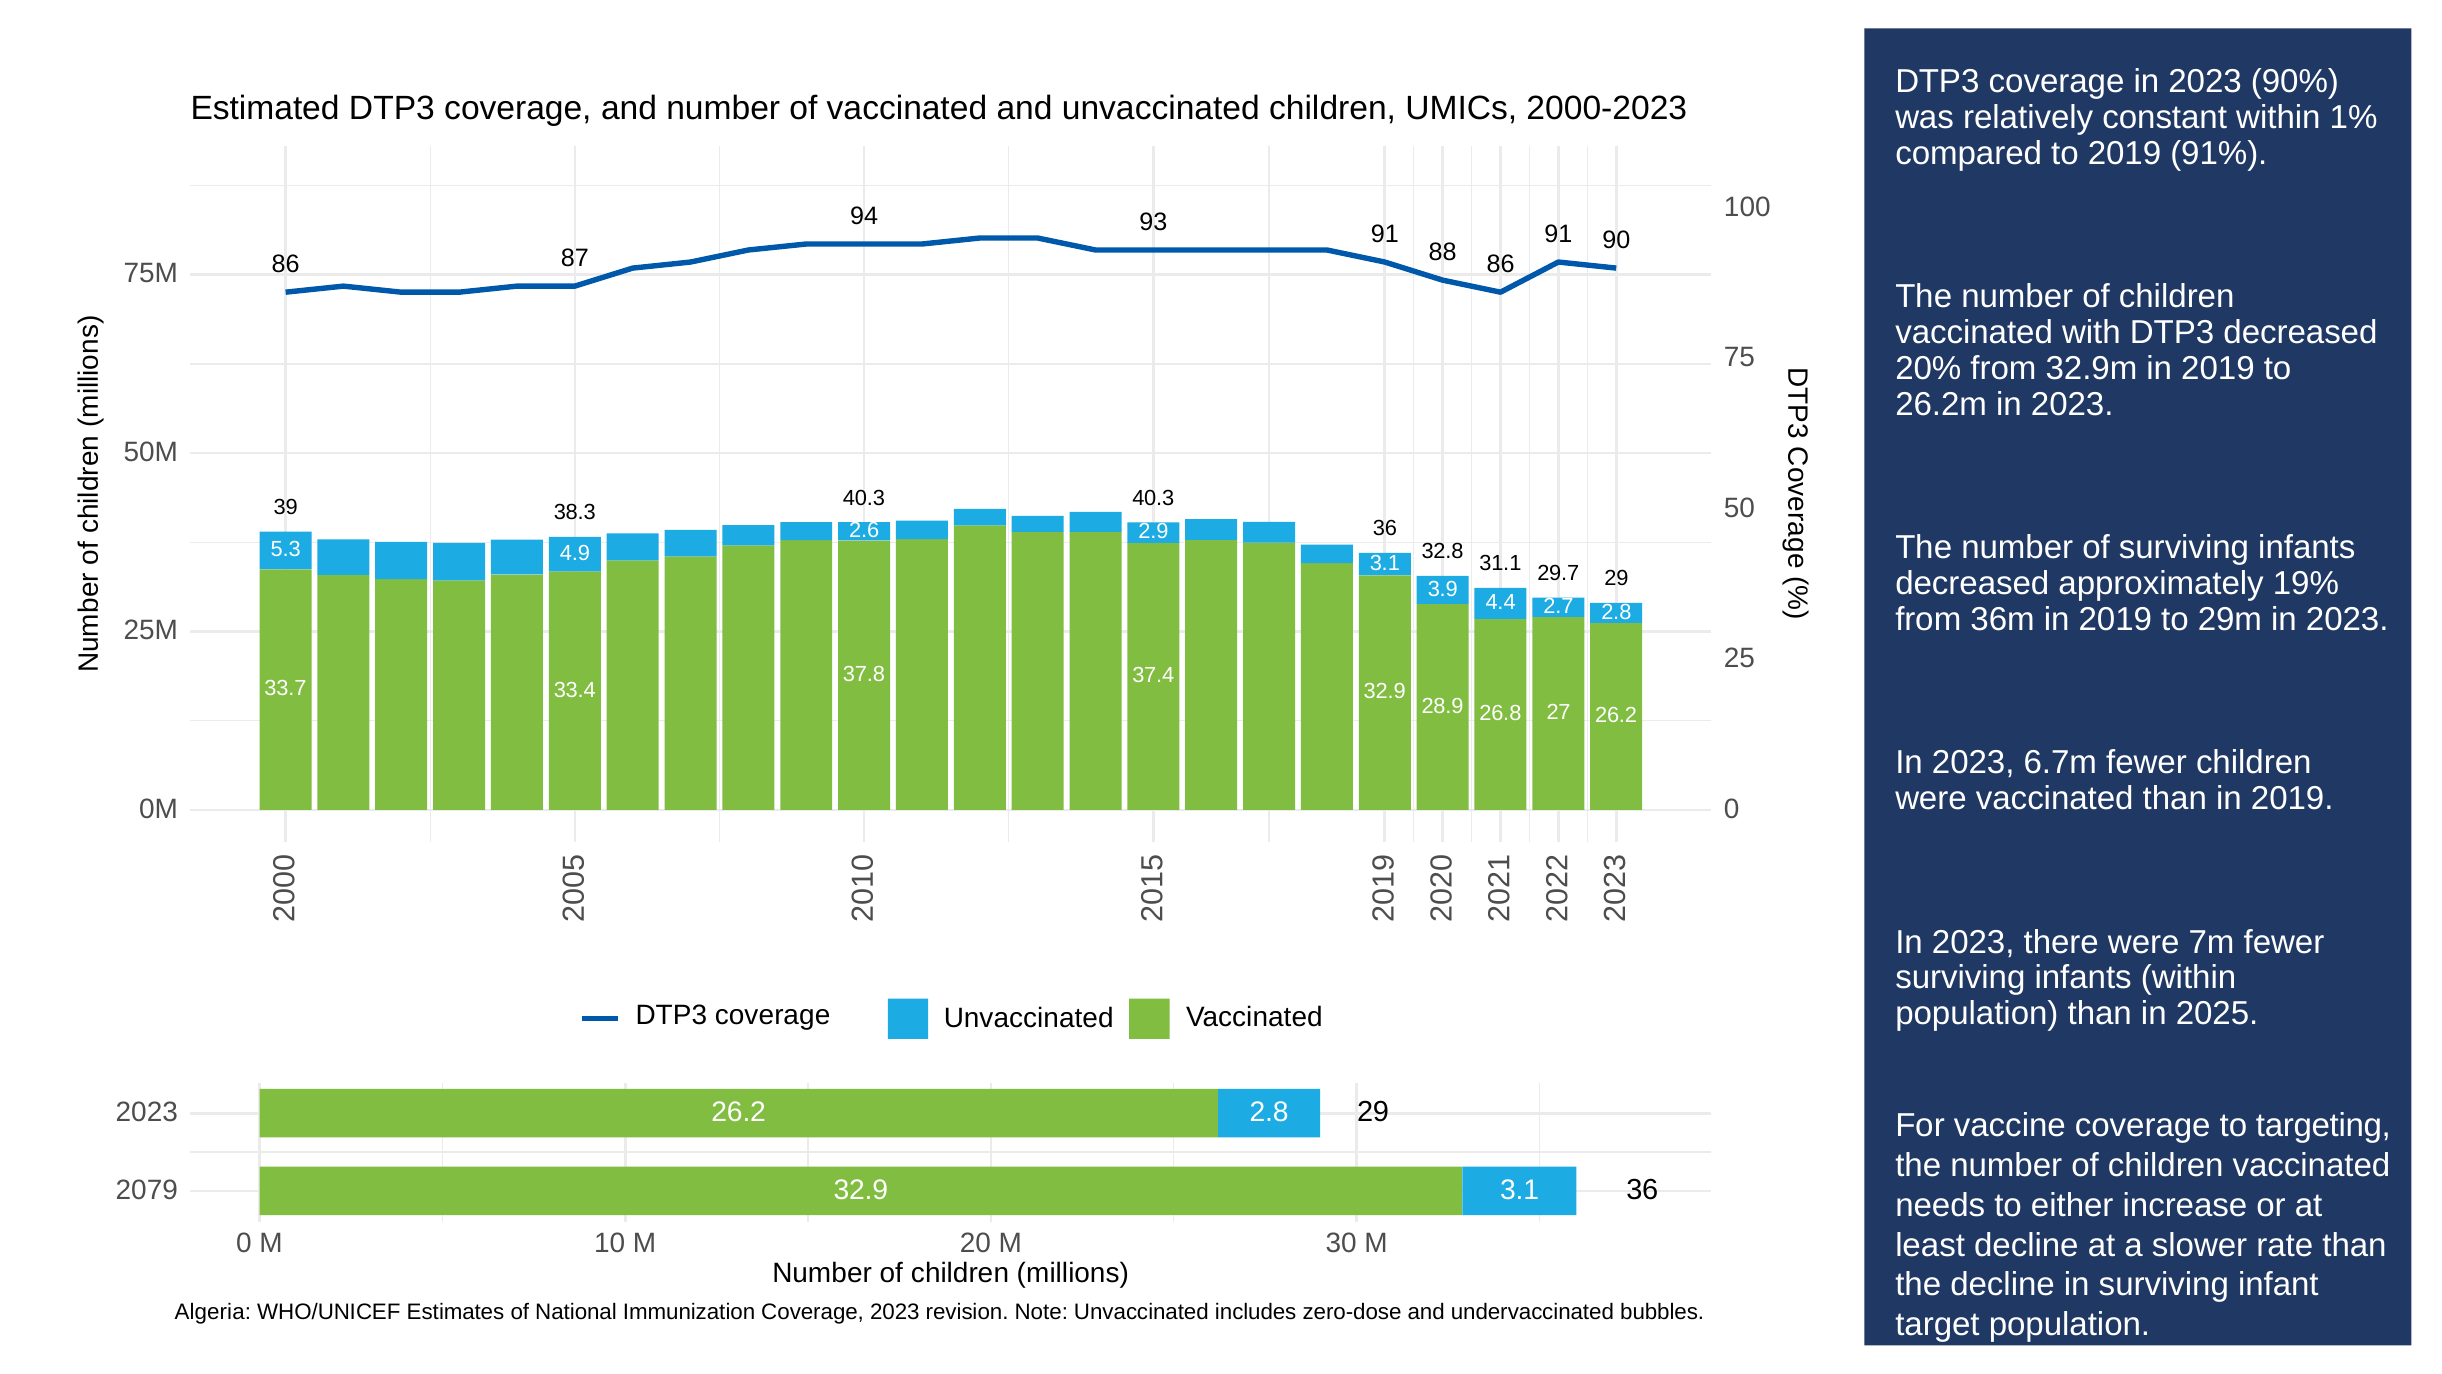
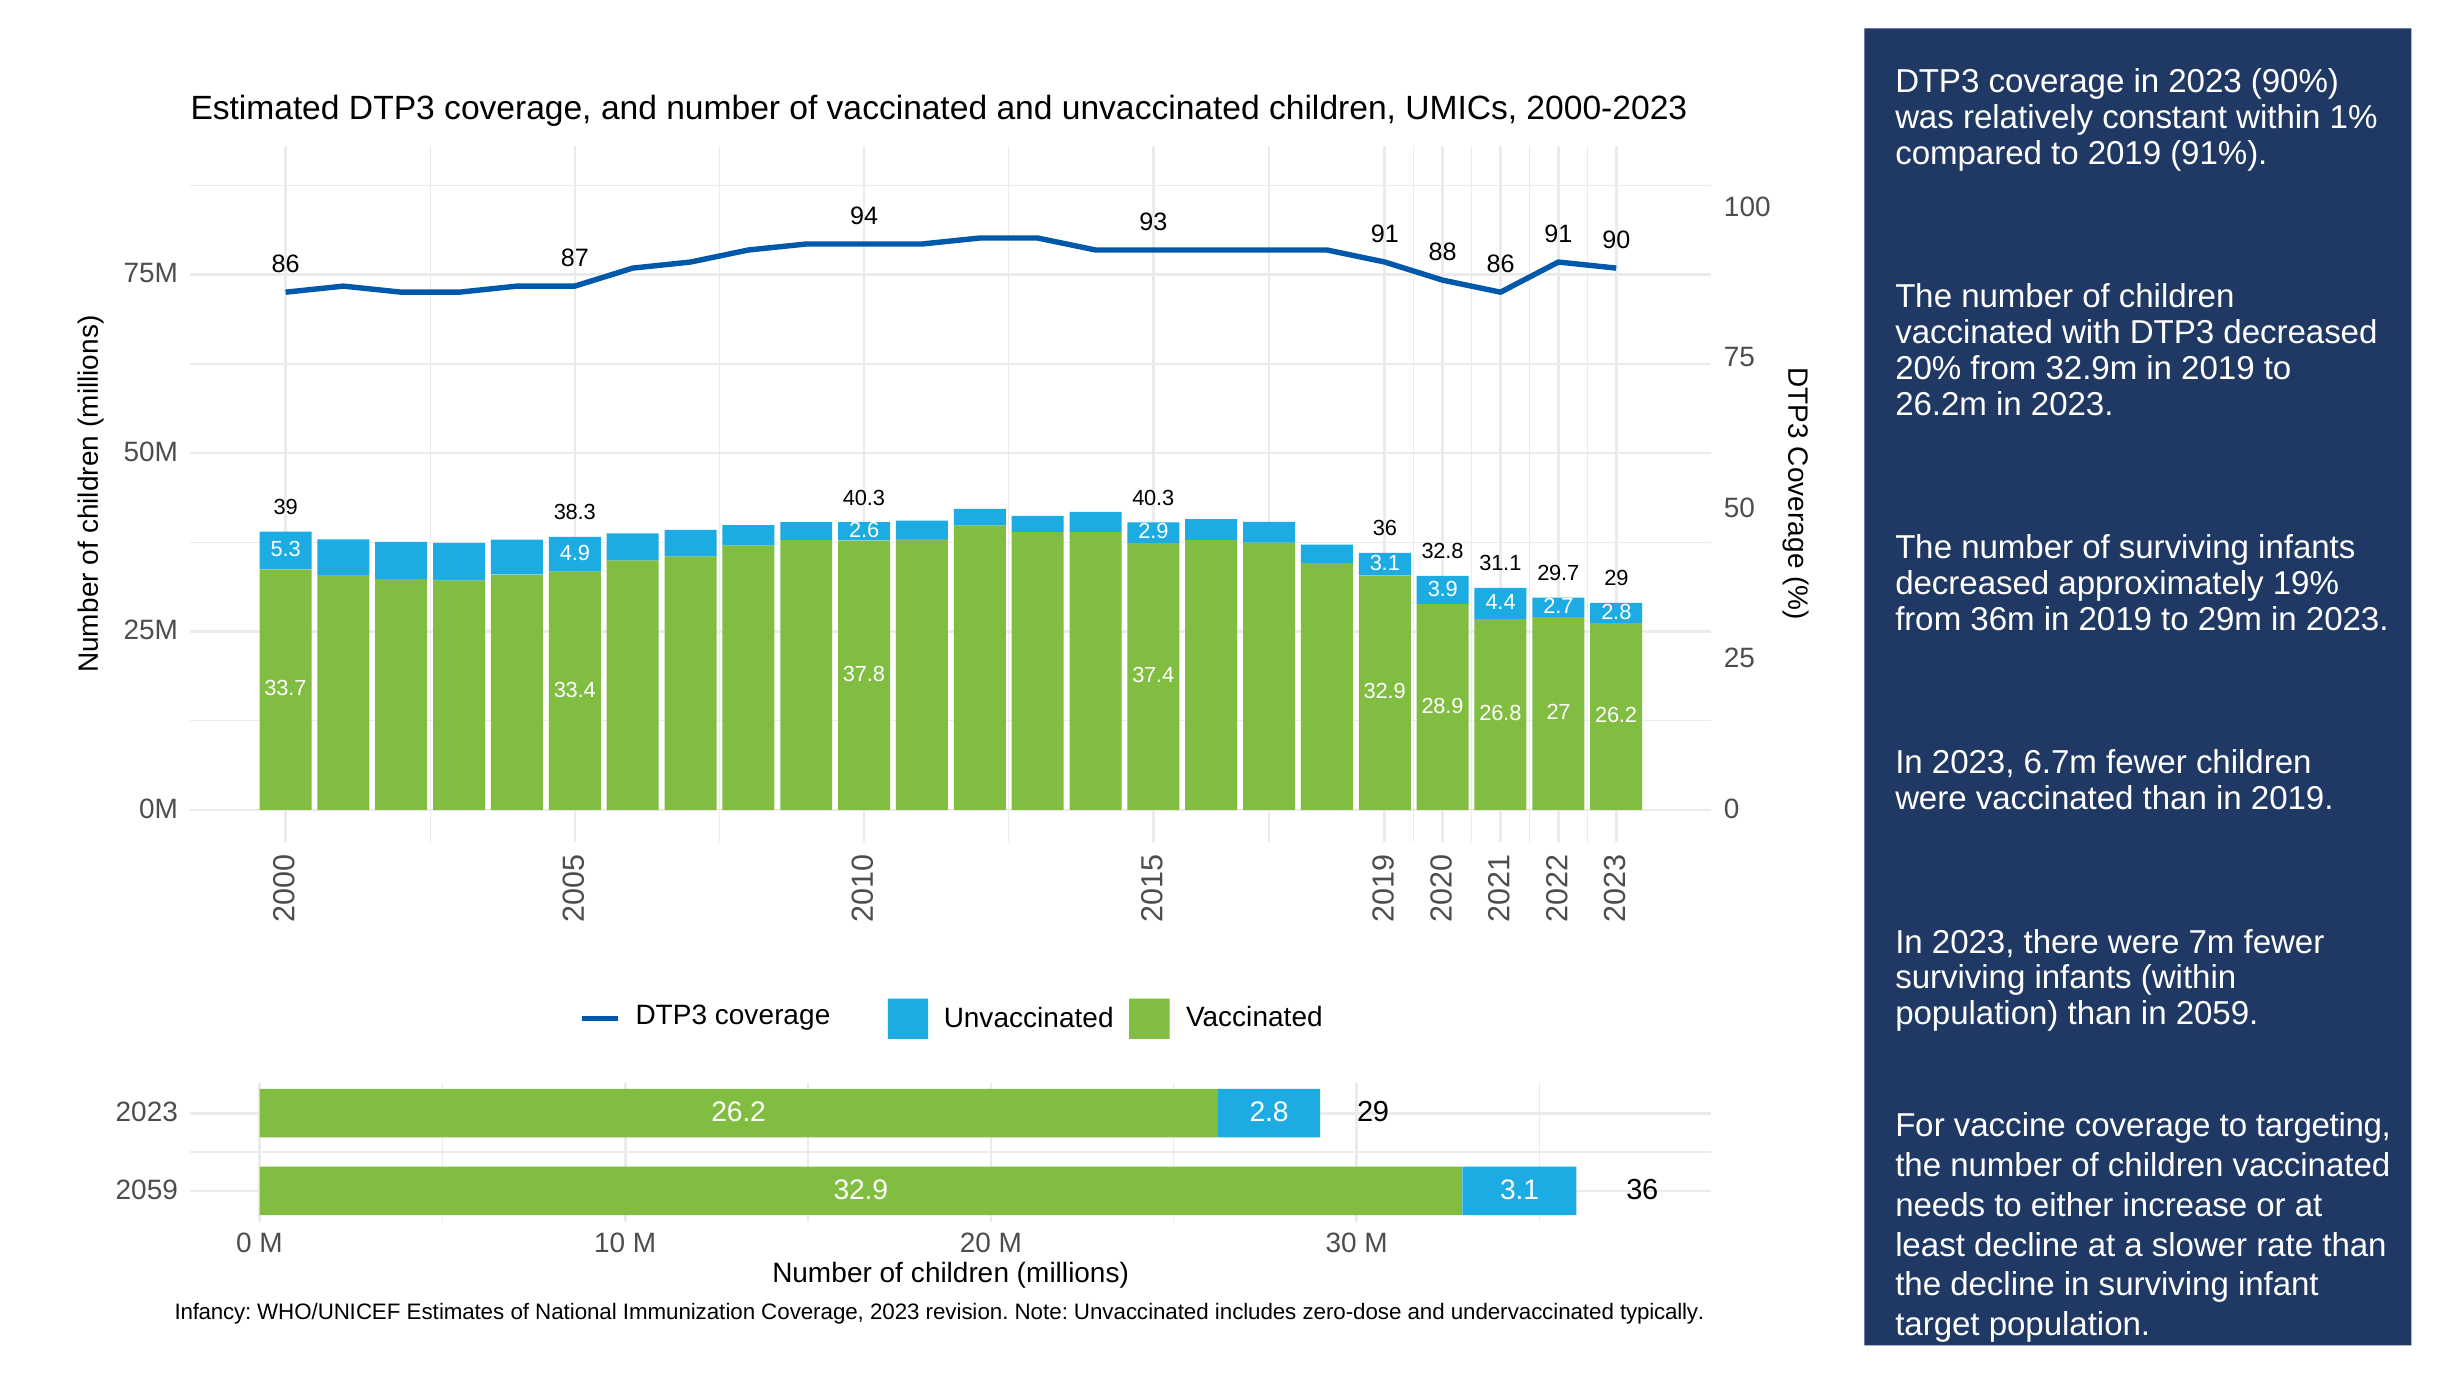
in 2025: 2025 -> 2059 (2217, 1014)
2079: 2079 -> 2059 (147, 1190)
Algeria: Algeria -> Infancy (213, 1312)
bubbles: bubbles -> typically (1662, 1312)
